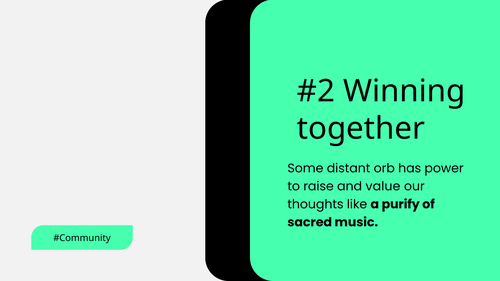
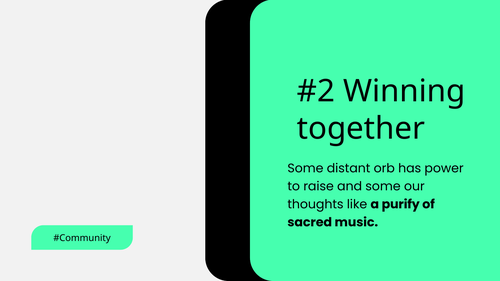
and value: value -> some (383, 186)
